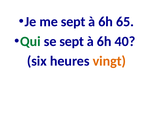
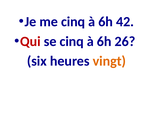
me sept: sept -> cinq (73, 22)
65: 65 -> 42 (125, 22)
Qui colour: green -> red (30, 41)
se sept: sept -> cinq (72, 41)
40: 40 -> 26 (125, 41)
